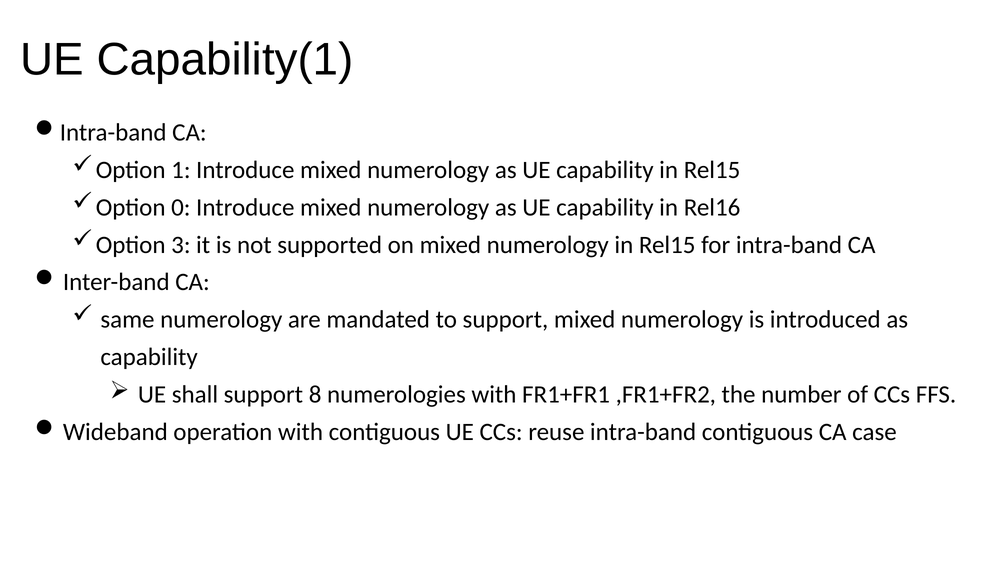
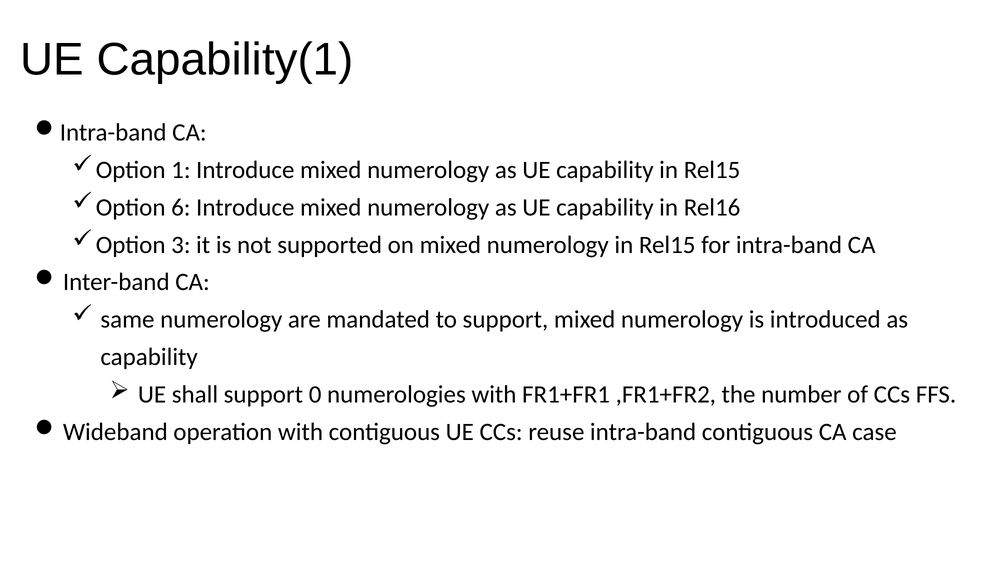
0: 0 -> 6 (181, 208)
8: 8 -> 0 (315, 395)
